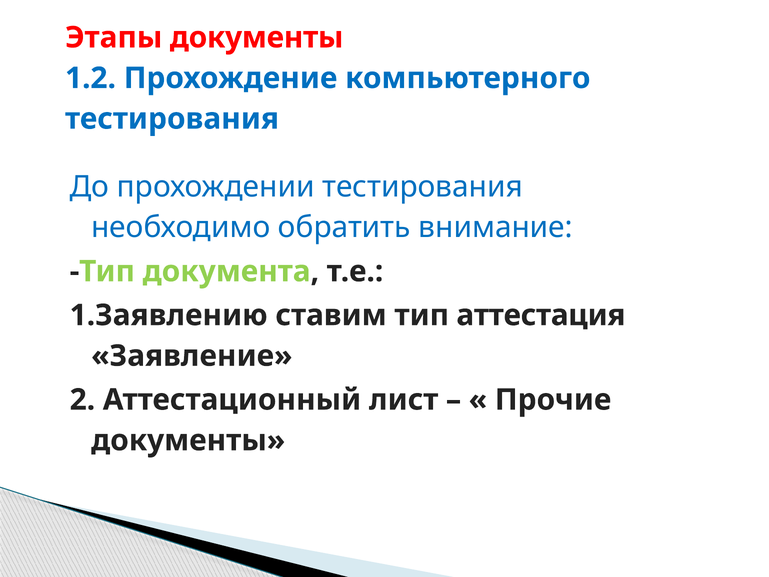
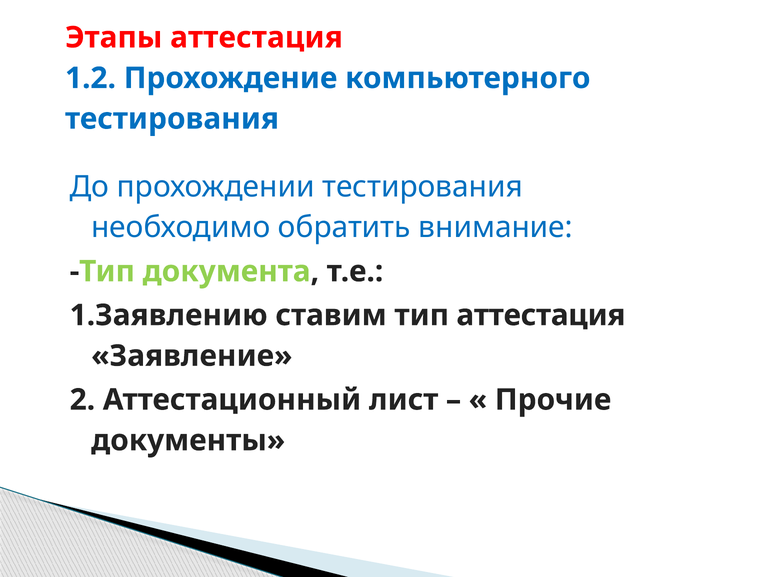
Этапы документы: документы -> аттестация (256, 38)
